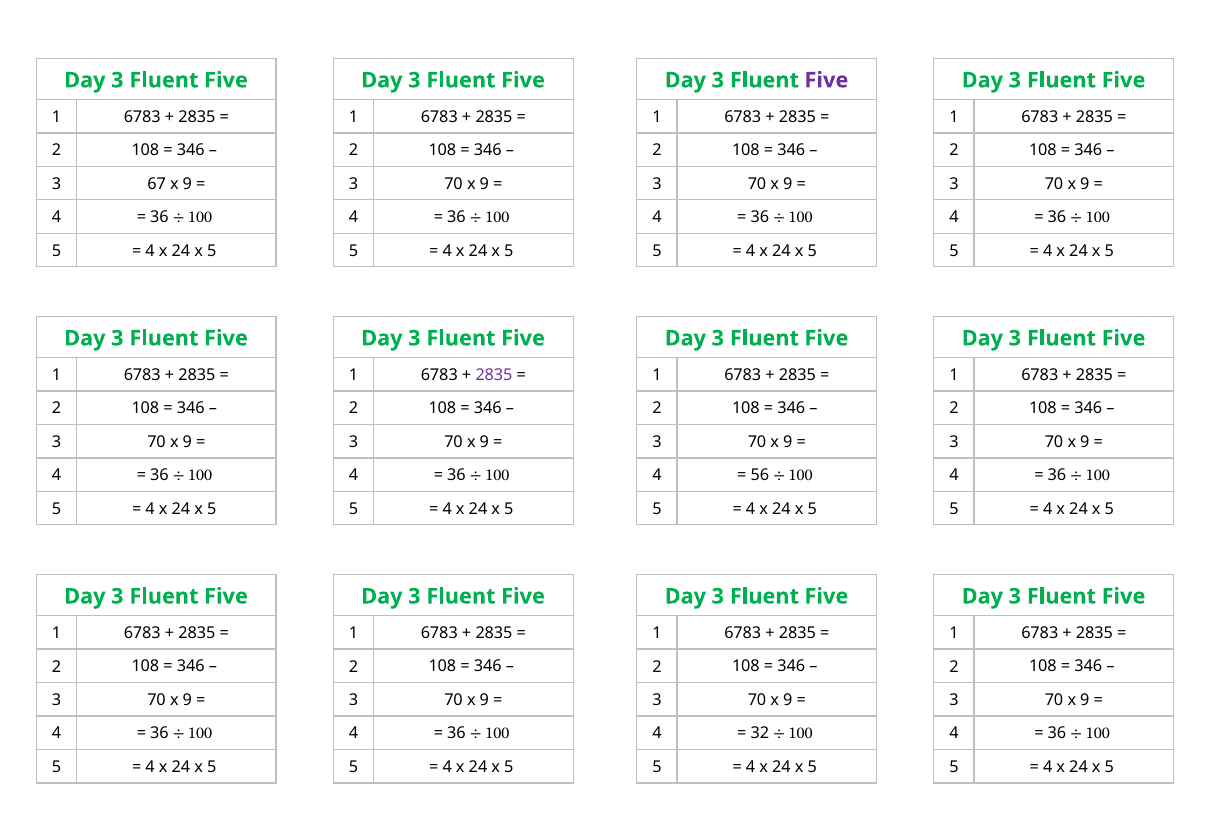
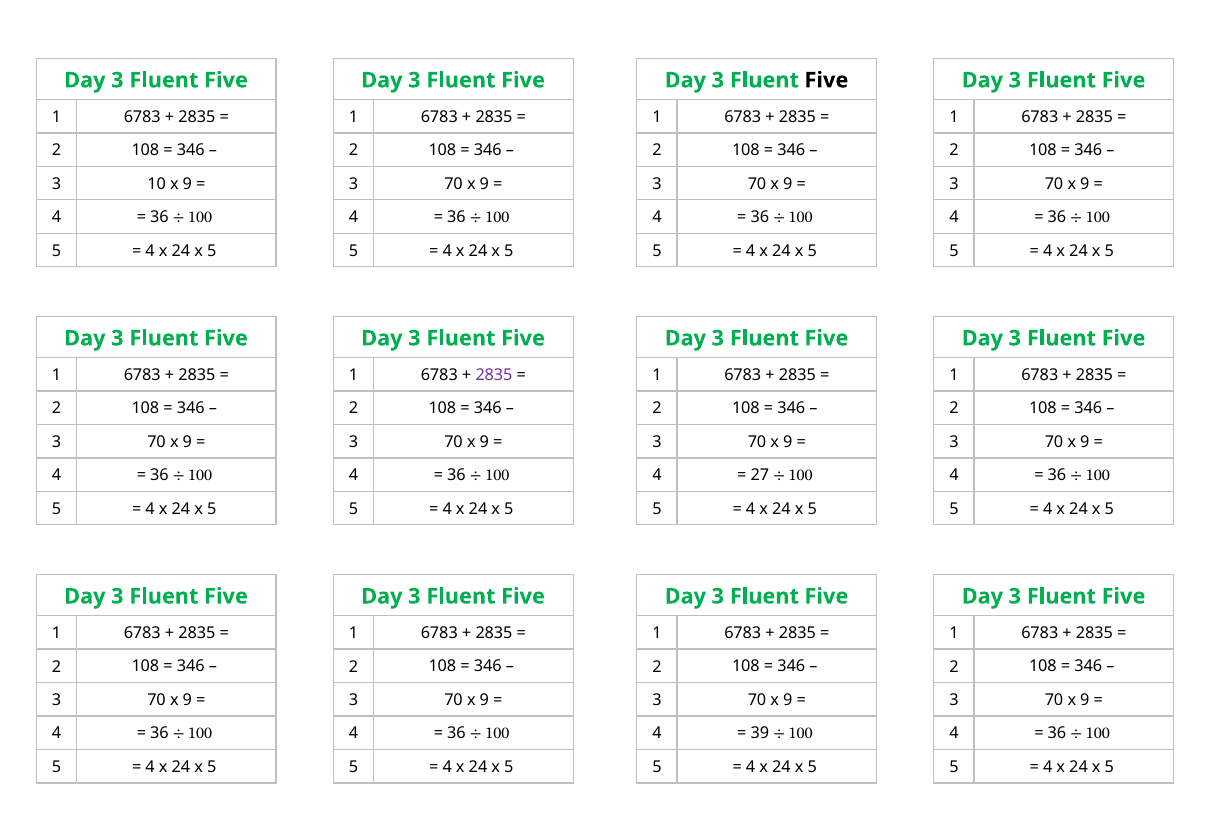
Five colour: purple -> black (826, 80)
67: 67 -> 10 (157, 184)
56: 56 -> 27 (760, 475)
32: 32 -> 39 (760, 733)
